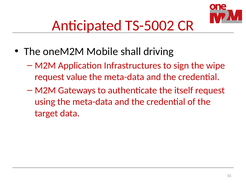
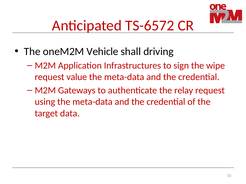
TS-5002: TS-5002 -> TS-6572 (150, 26)
Mobile: Mobile -> Vehicle (102, 52)
itself: itself -> relay (184, 91)
